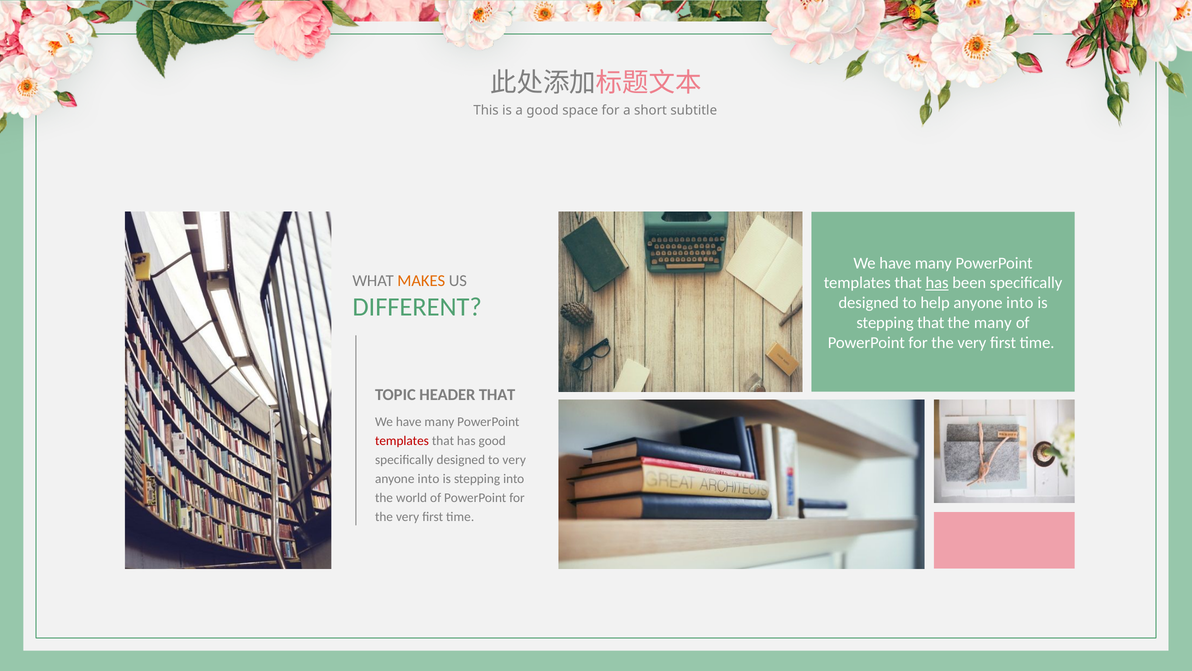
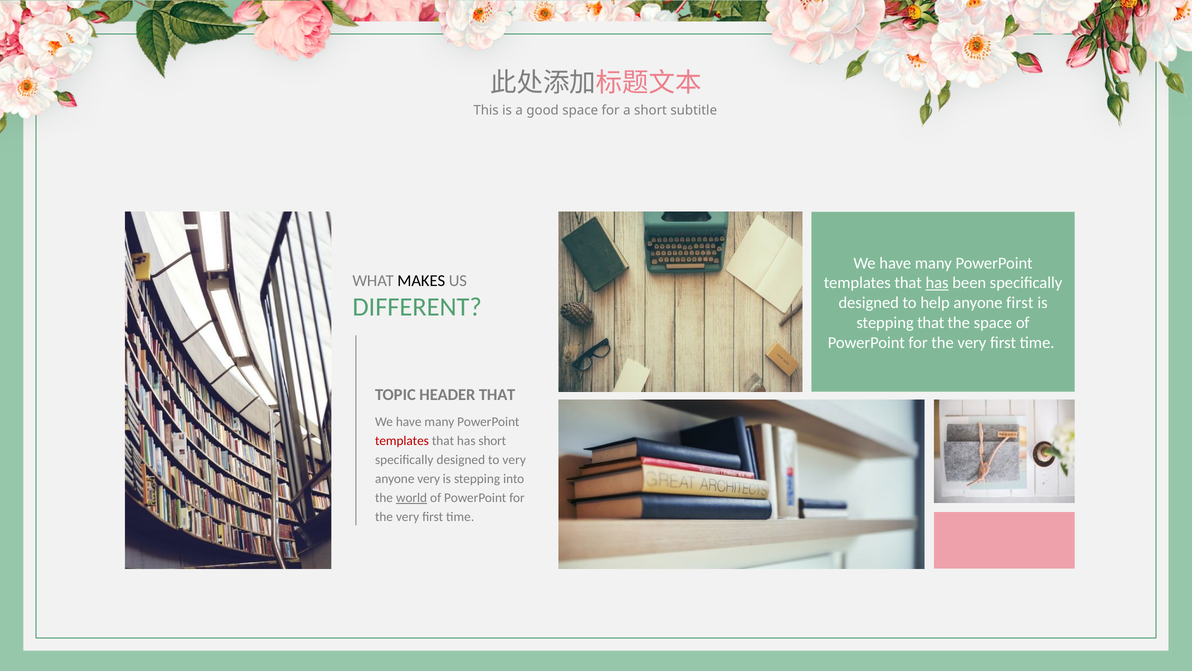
MAKES colour: orange -> black (421, 280)
help anyone into: into -> first (1020, 303)
the many: many -> space (993, 323)
has good: good -> short (492, 440)
into: into -> very (429, 478)
world underline: none -> present (412, 497)
